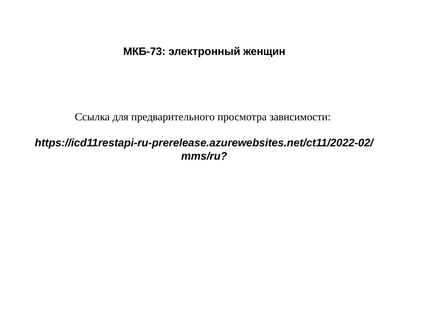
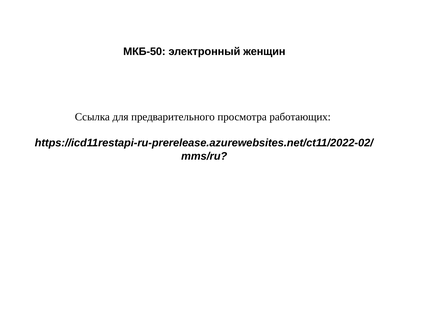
МКБ-73: МКБ-73 -> МКБ-50 (144, 51)
зависимости: зависимости -> работающих (300, 117)
